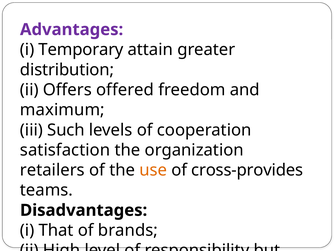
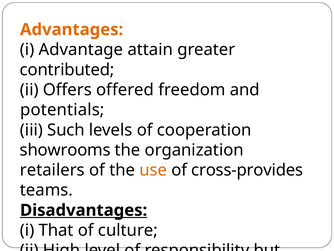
Advantages colour: purple -> orange (72, 30)
Temporary: Temporary -> Advantage (81, 50)
distribution: distribution -> contributed (67, 70)
maximum: maximum -> potentials (62, 110)
satisfaction: satisfaction -> showrooms (65, 150)
Disadvantages underline: none -> present (84, 210)
brands: brands -> culture (128, 230)
